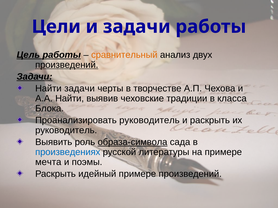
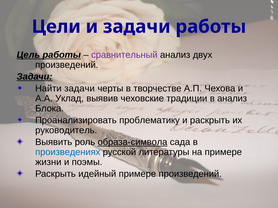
сравнительный colour: orange -> purple (124, 55)
произведений underline: present -> none (67, 65)
А.А Найти: Найти -> Уклад (70, 99)
в класса: класса -> анализ (232, 99)
Проанализировать руководитель: руководитель -> проблематику (150, 121)
мечта: мечта -> жизни (48, 162)
